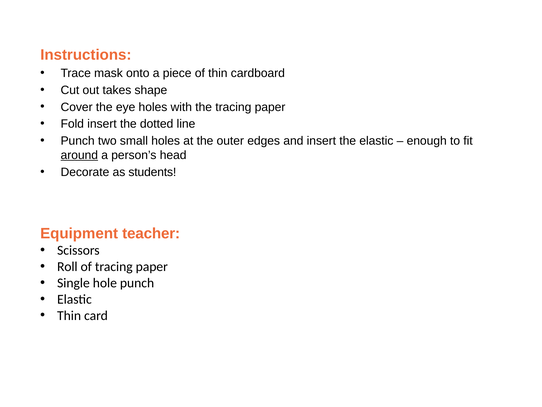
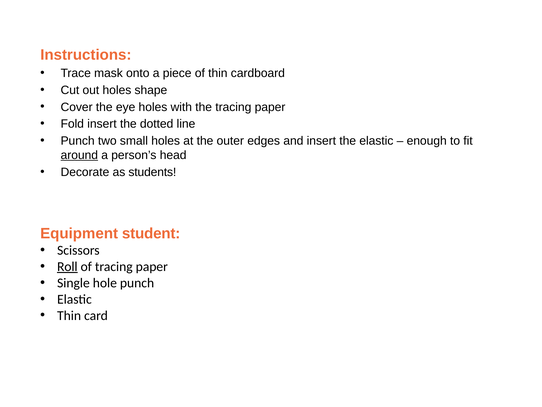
out takes: takes -> holes (117, 90)
teacher: teacher -> student (151, 233)
Roll underline: none -> present (67, 266)
